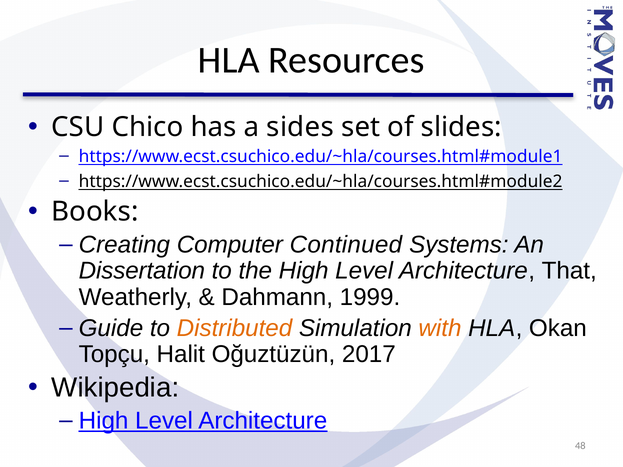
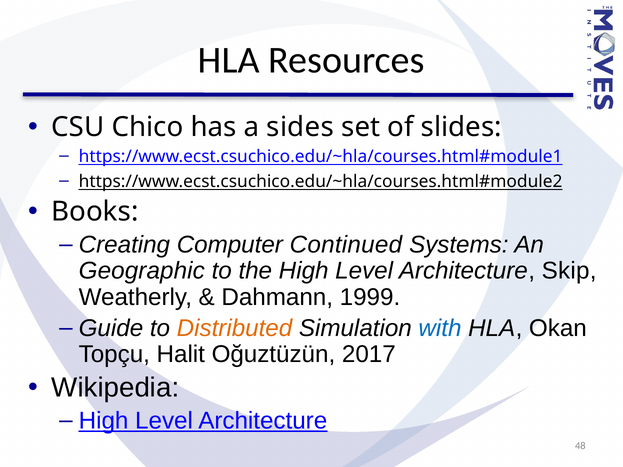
Dissertation: Dissertation -> Geographic (142, 271)
That: That -> Skip (569, 271)
with colour: orange -> blue (440, 328)
